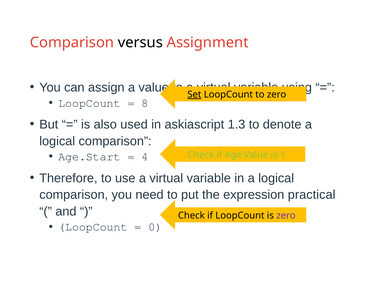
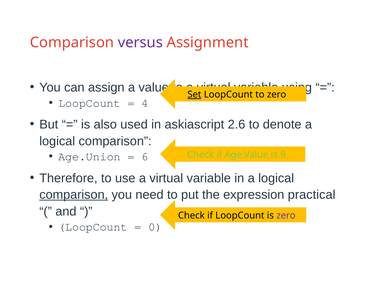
versus colour: black -> purple (140, 43)
8: 8 -> 4 (145, 103)
1.3: 1.3 -> 2.6 (237, 125)
Age.Start: Age.Start -> Age.Union (89, 157)
4: 4 -> 6 (145, 157)
1: 1 -> 9 (283, 155)
comparison underline: none -> present (74, 195)
